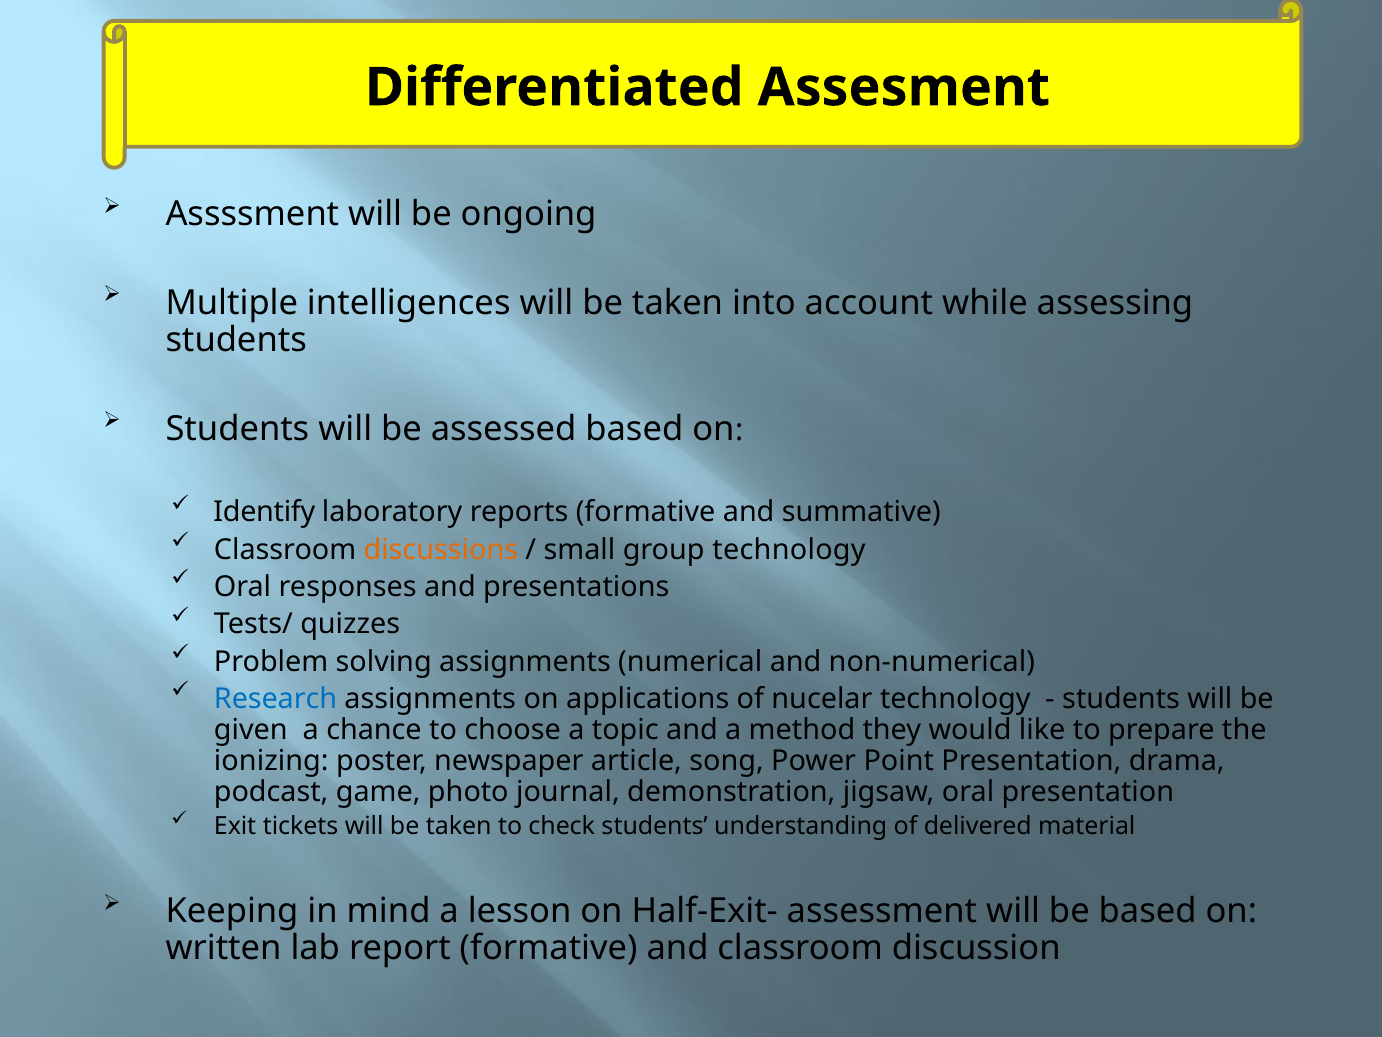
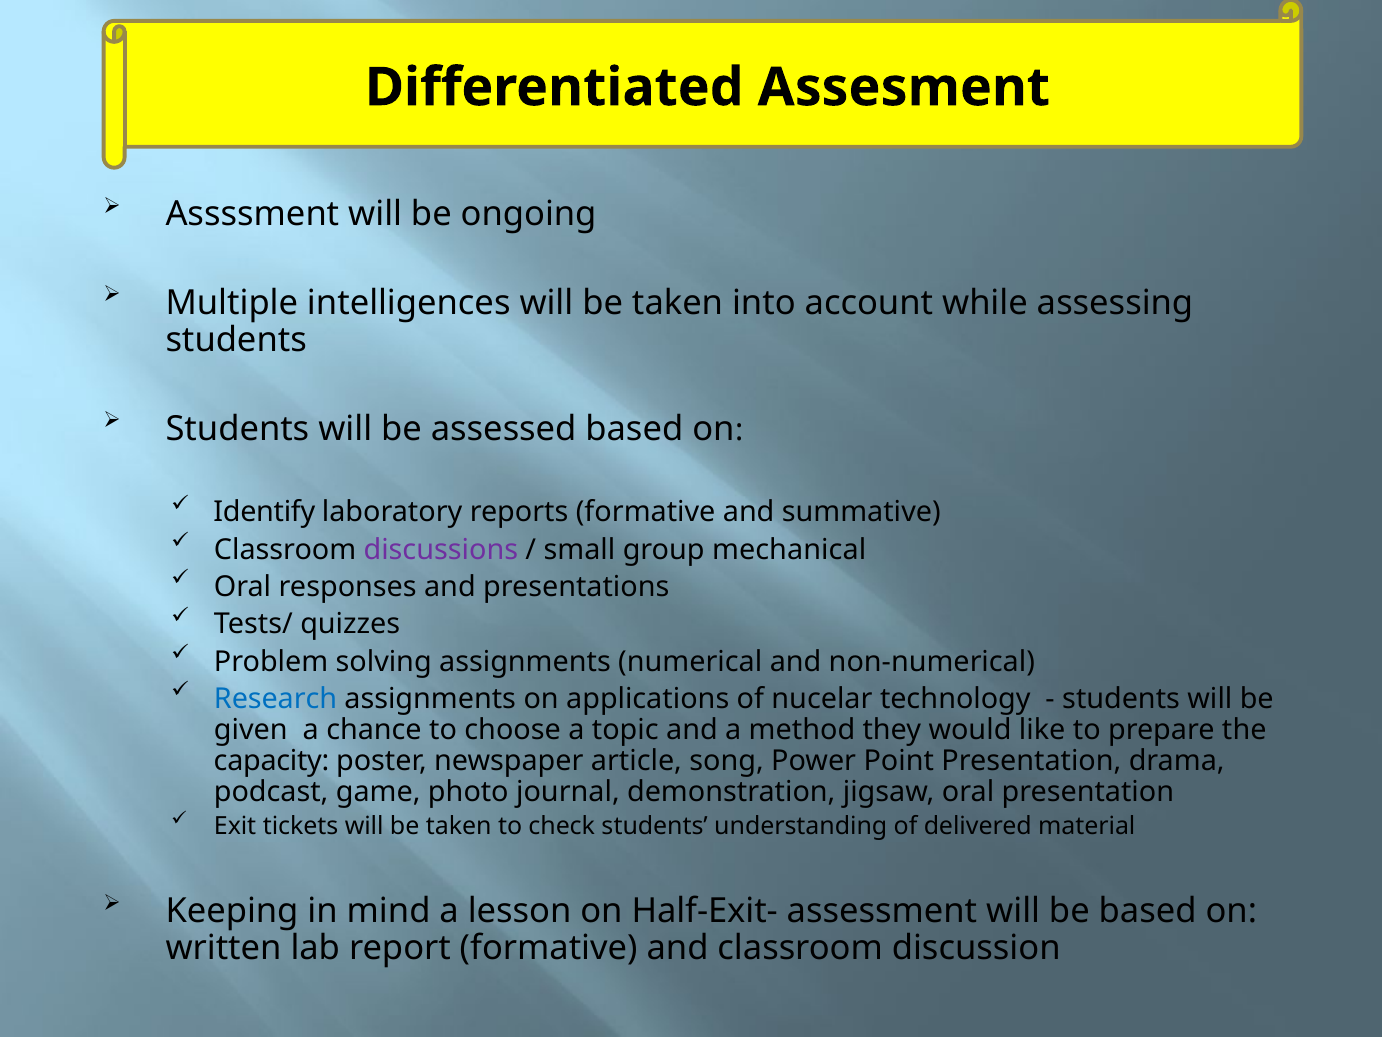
discussions colour: orange -> purple (441, 549)
group technology: technology -> mechanical (789, 549)
ionizing: ionizing -> capacity (272, 761)
